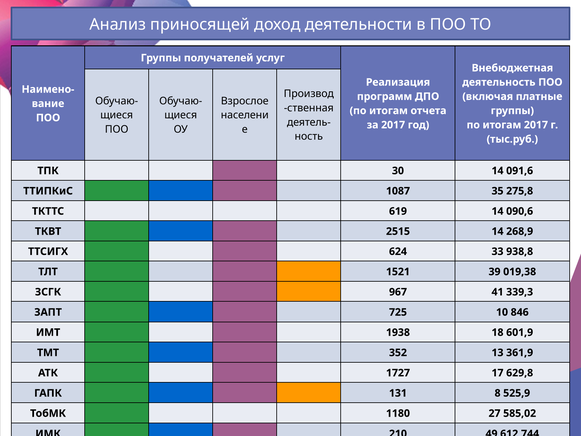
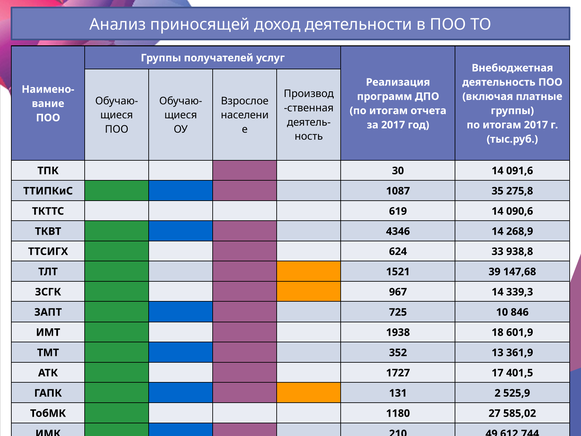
2515: 2515 -> 4346 (398, 231)
019,38: 019,38 -> 147,68 (520, 272)
967 41: 41 -> 14 (498, 292)
629,8: 629,8 -> 401,5 (520, 373)
8: 8 -> 2 (498, 393)
